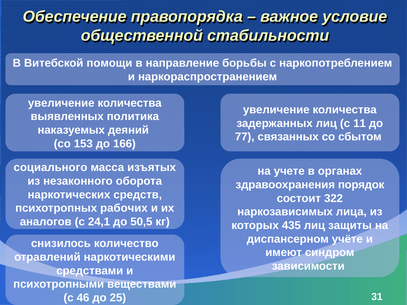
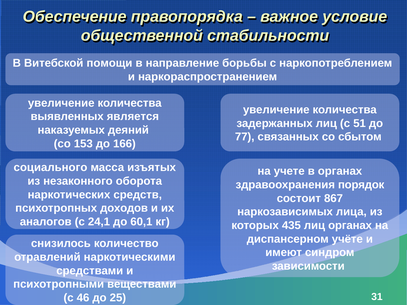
политика: политика -> является (133, 117)
11: 11 -> 51 (360, 123)
322: 322 -> 867 (334, 199)
рабочих: рабочих -> доходов (124, 208)
50,5: 50,5 -> 60,1 (141, 222)
лиц защиты: защиты -> органах (350, 226)
